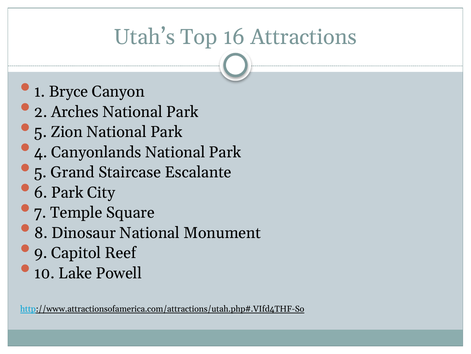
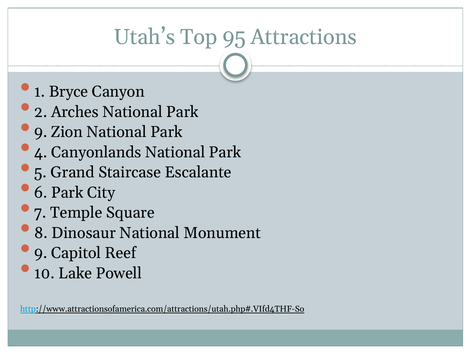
16: 16 -> 95 (234, 37)
5: 5 -> 9 (41, 132)
